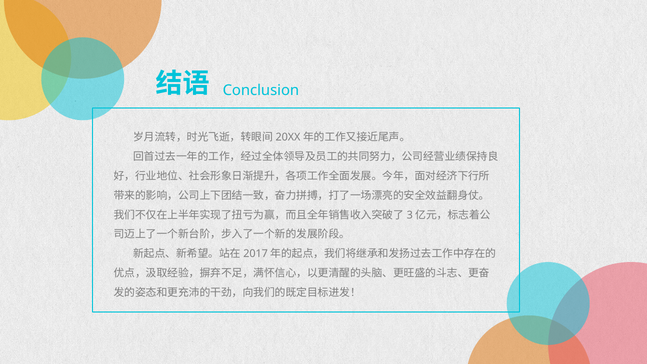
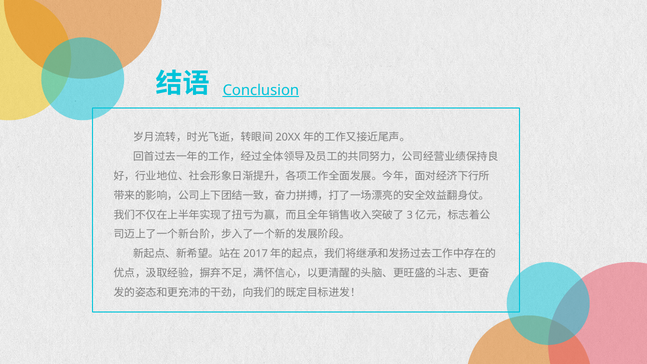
Conclusion underline: none -> present (261, 90)
